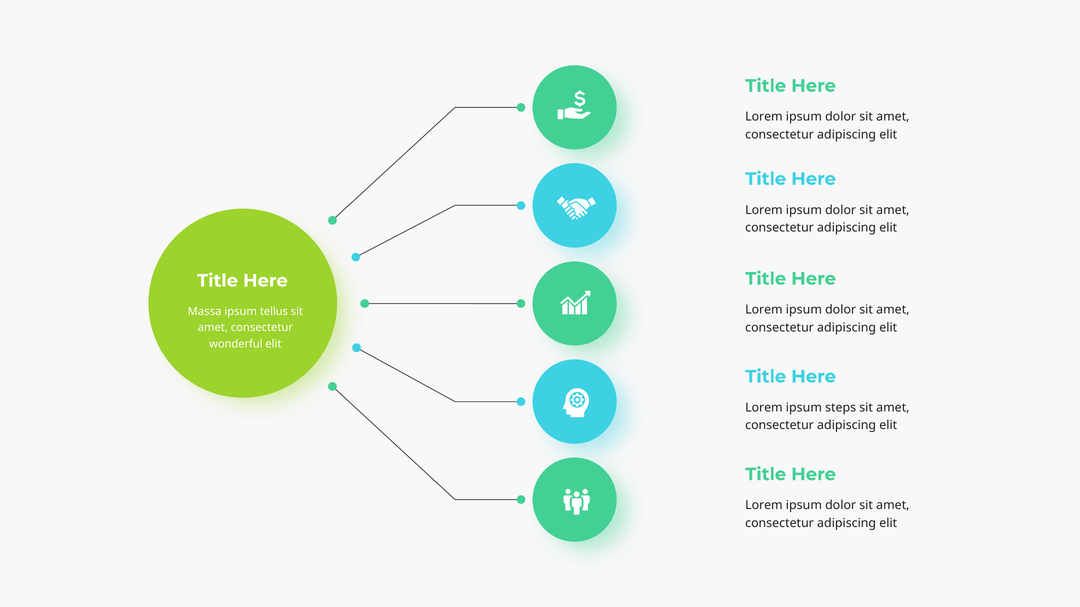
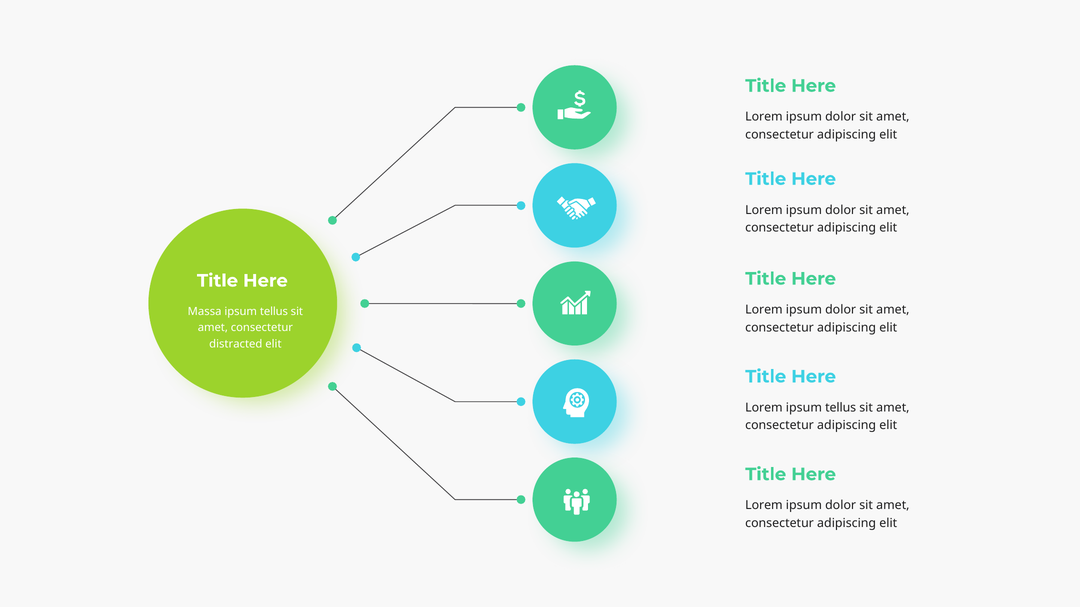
wonderful: wonderful -> distracted (236, 344)
Lorem ipsum steps: steps -> tellus (841, 408)
